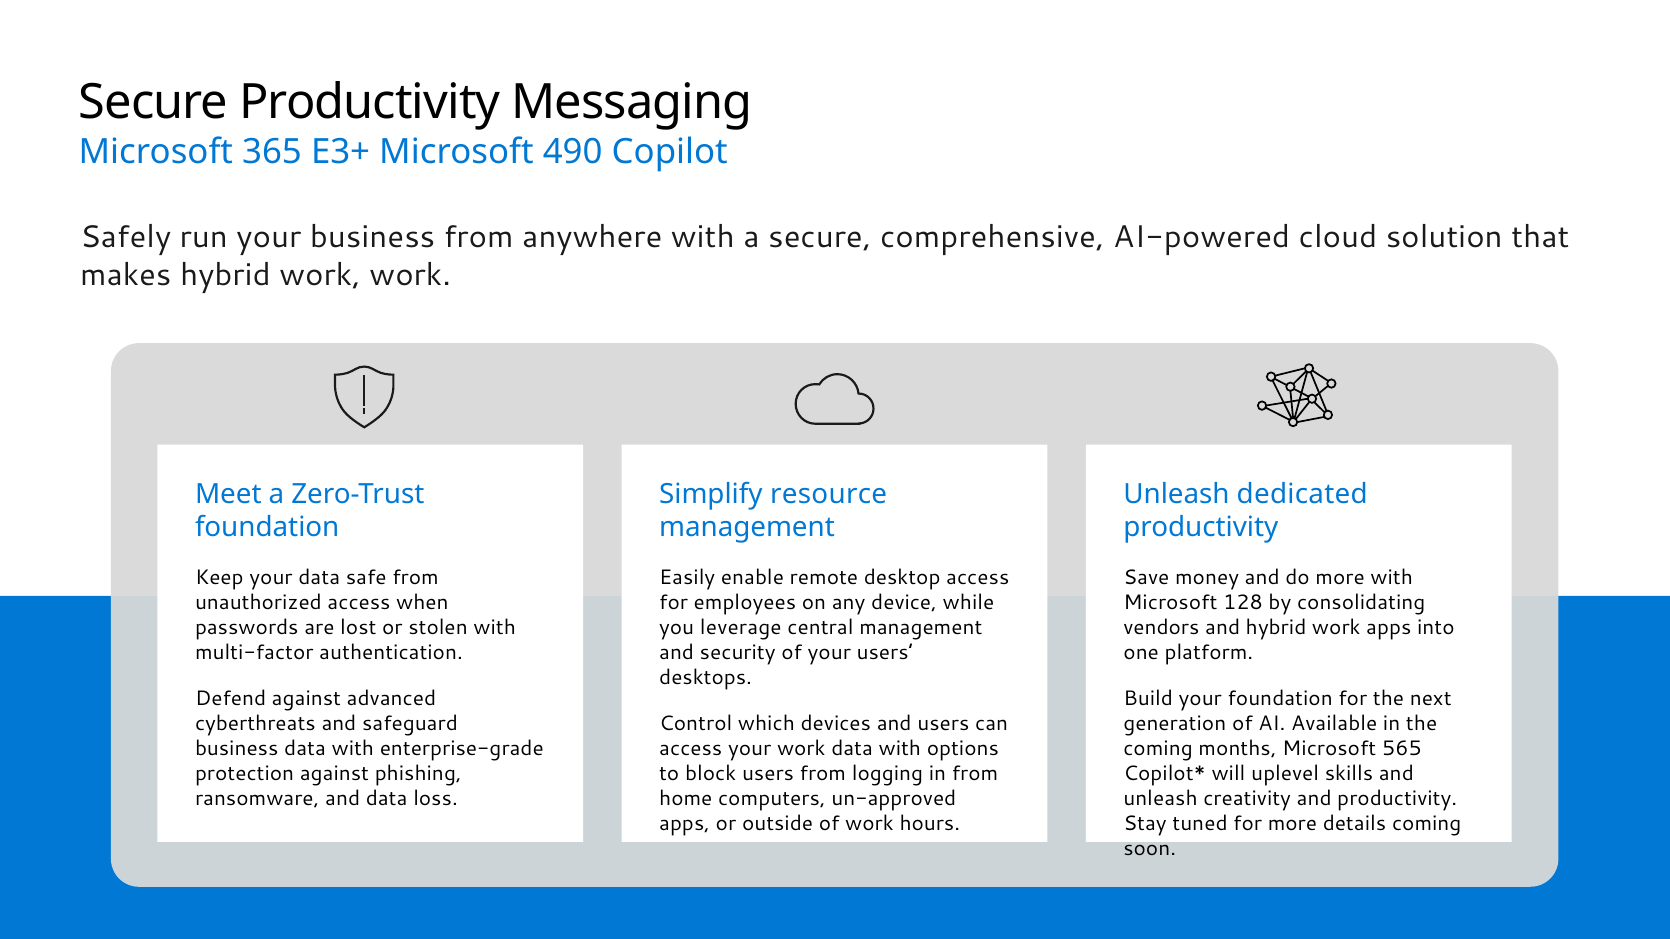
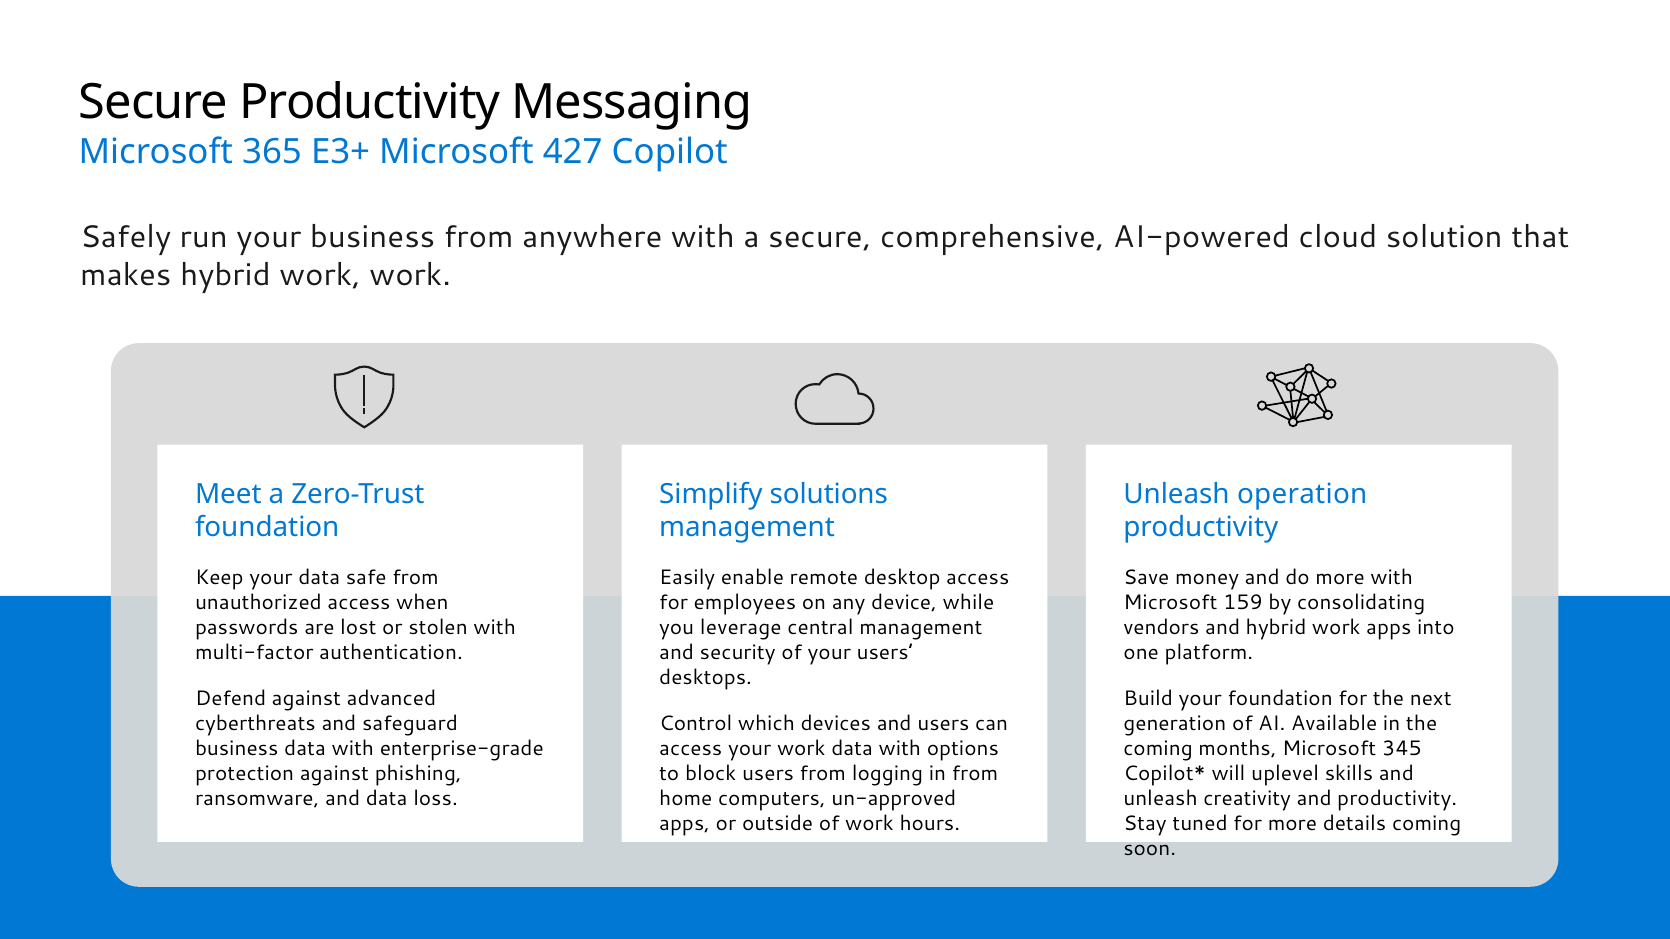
490: 490 -> 427 (573, 152)
resource: resource -> solutions (829, 495)
dedicated: dedicated -> operation (1302, 495)
128: 128 -> 159 (1243, 603)
565: 565 -> 345 (1402, 749)
